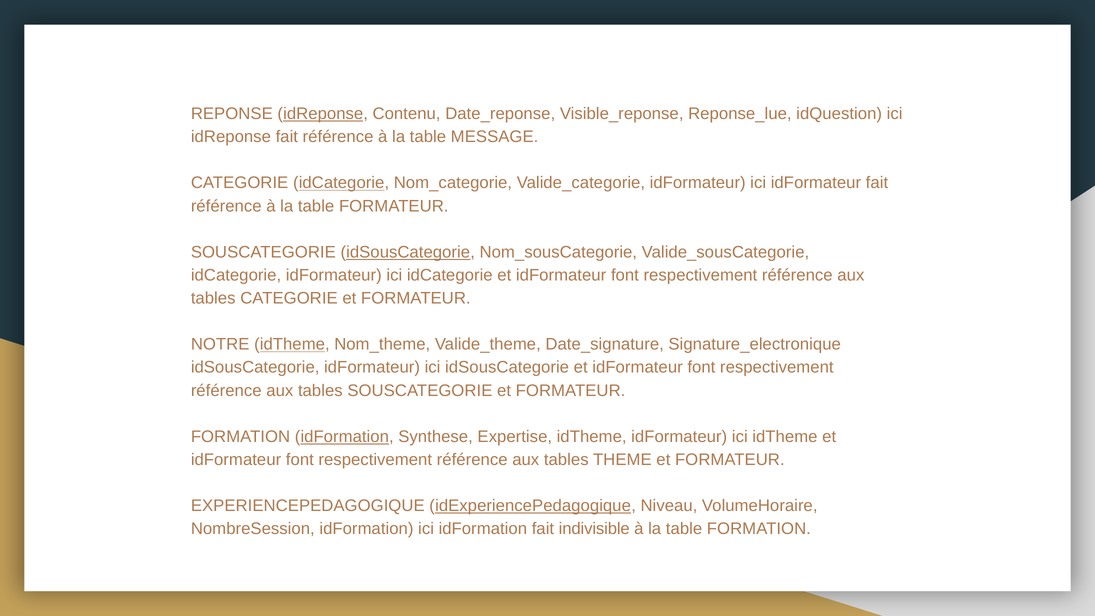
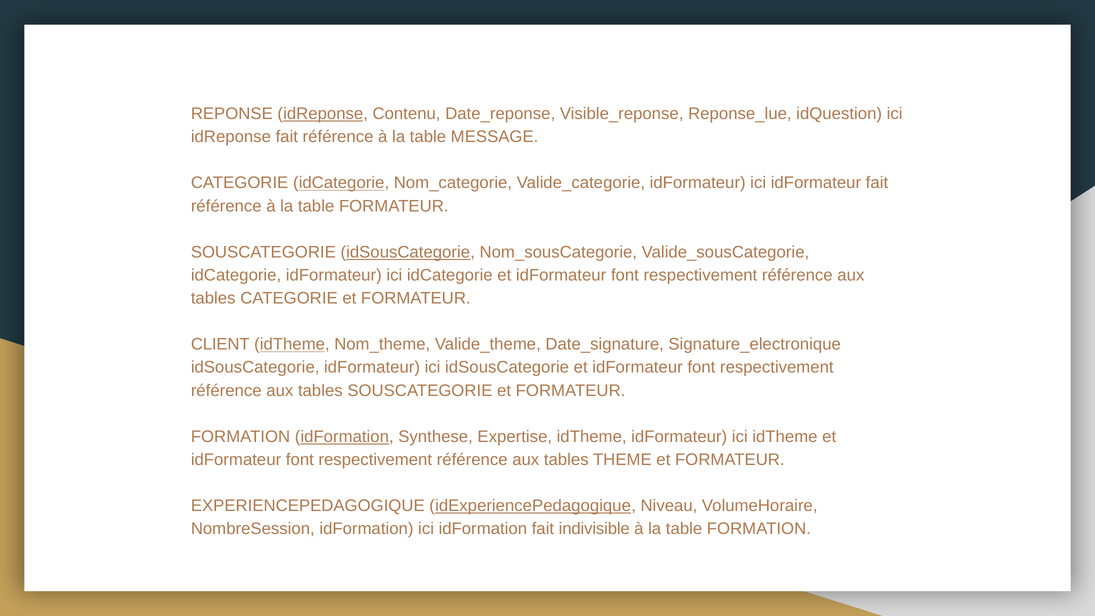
NOTRE: NOTRE -> CLIENT (220, 344)
